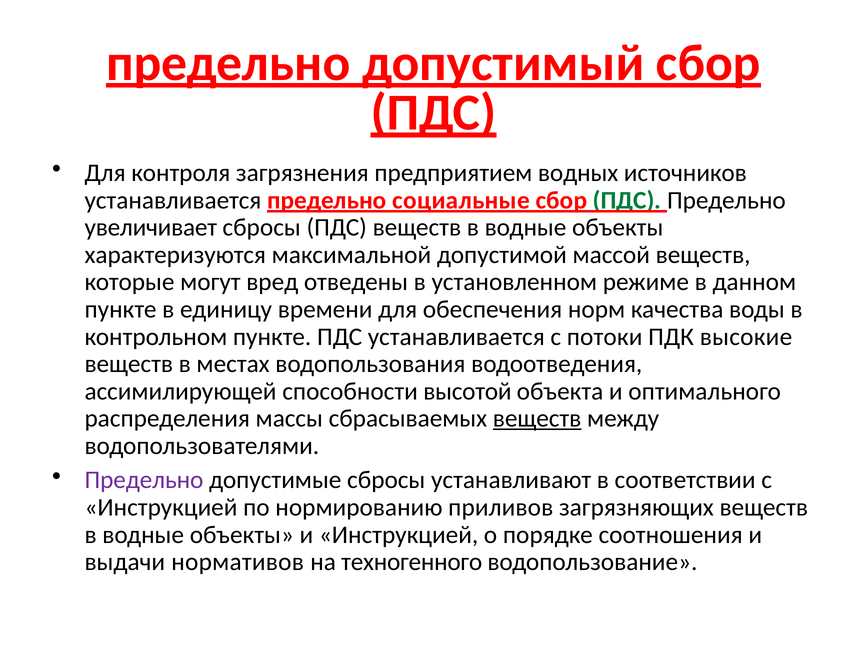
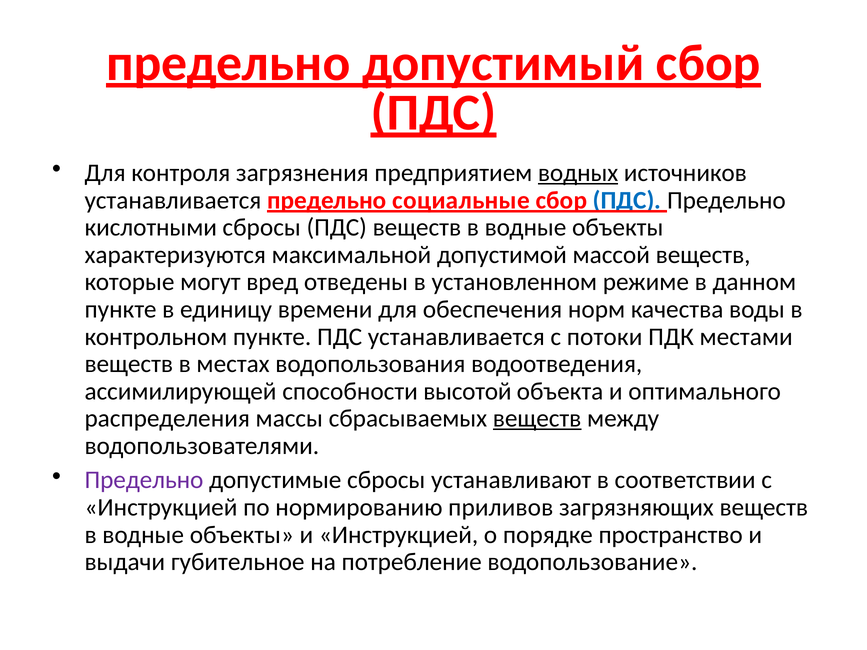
водных underline: none -> present (578, 173)
ПДС colour: green -> blue (627, 200)
увеличивает: увеличивает -> кислотными (151, 228)
высокие: высокие -> местами (746, 337)
соотношения: соотношения -> пространство (671, 535)
нормативов: нормативов -> губительное (238, 562)
техногенного: техногенного -> потребление (412, 562)
